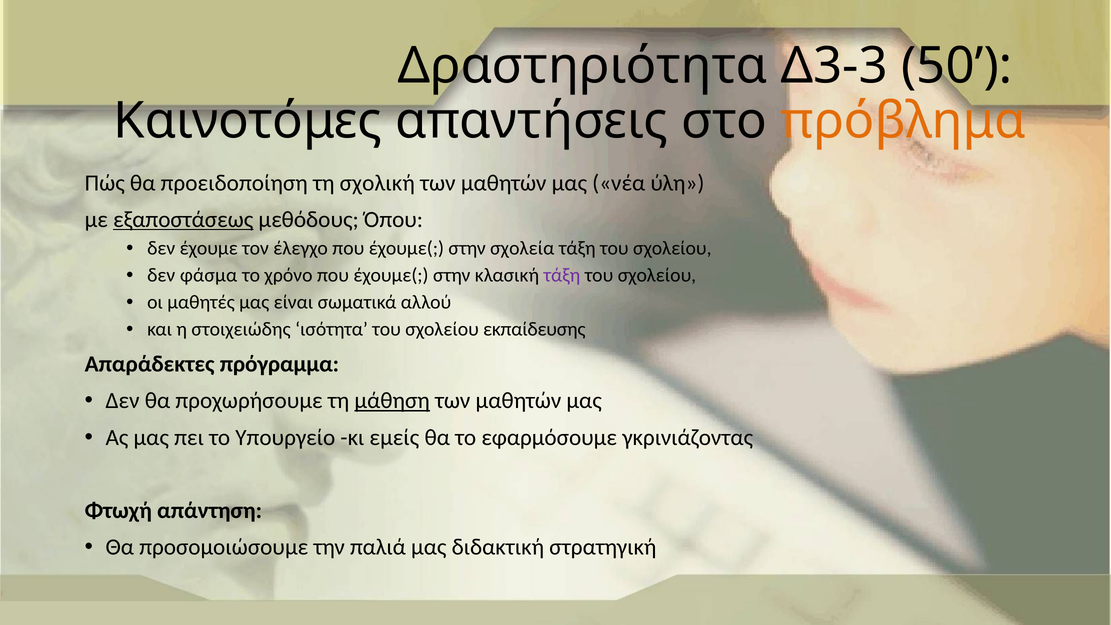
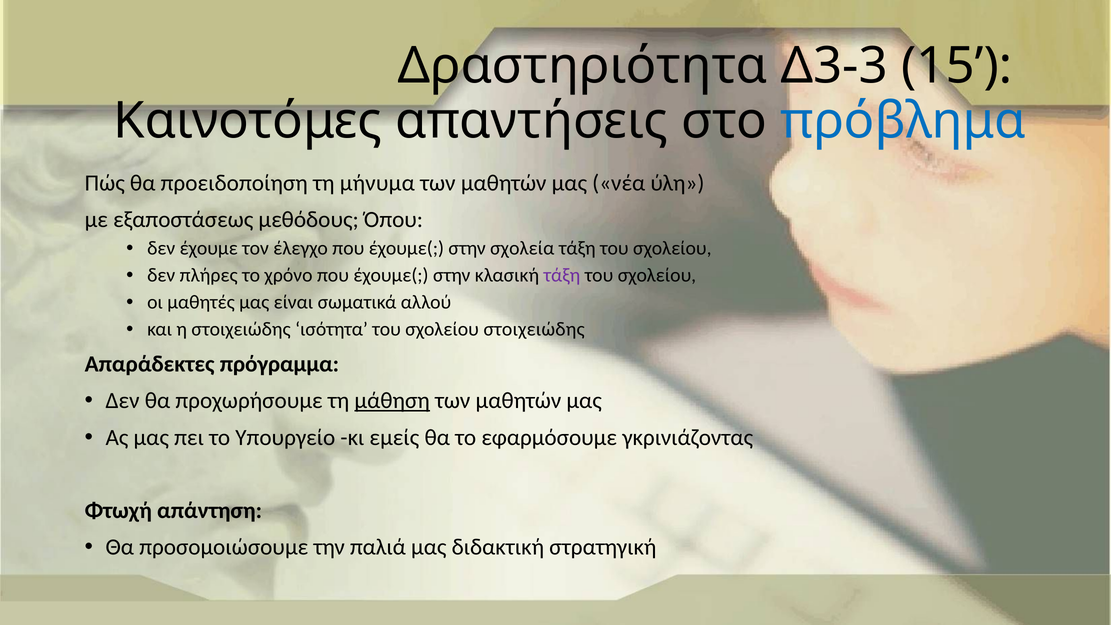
50: 50 -> 15 (957, 66)
πρόβλημα colour: orange -> blue (903, 121)
σχολική: σχολική -> μήνυμα (377, 183)
εξαποστάσεως underline: present -> none (183, 219)
φάσμα: φάσμα -> πλήρες (209, 275)
σχολείου εκπαίδευσης: εκπαίδευσης -> στοιχειώδης (534, 329)
